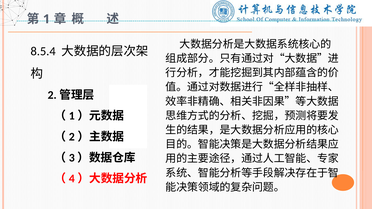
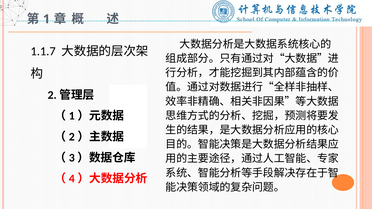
8.5.4: 8.5.4 -> 1.1.7 (43, 51)
